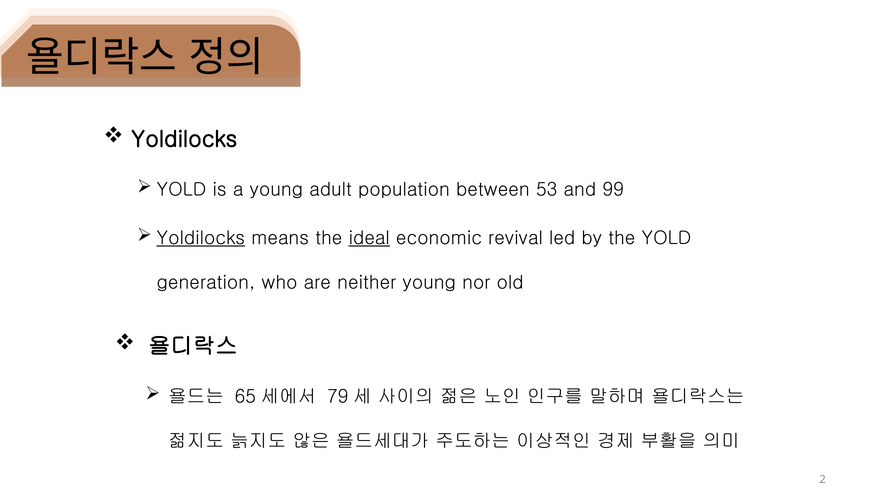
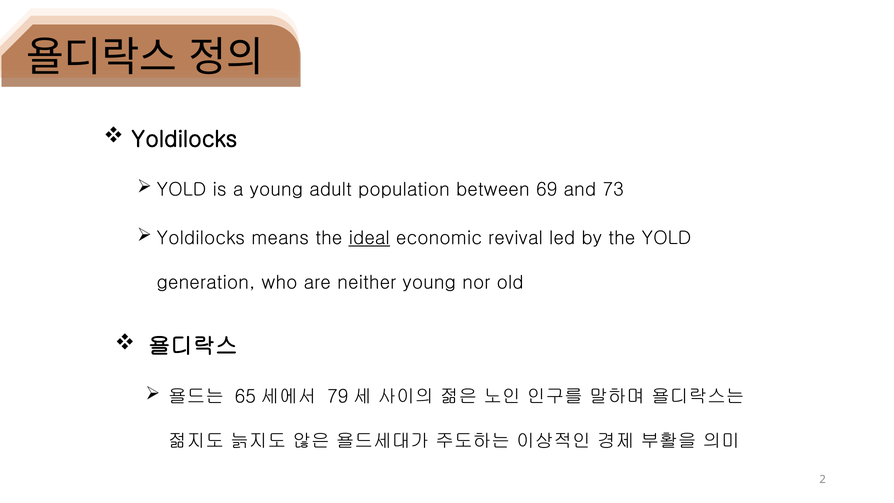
53: 53 -> 69 (547, 190)
99: 99 -> 73 (613, 190)
Yoldilocks underline: present -> none (201, 238)
